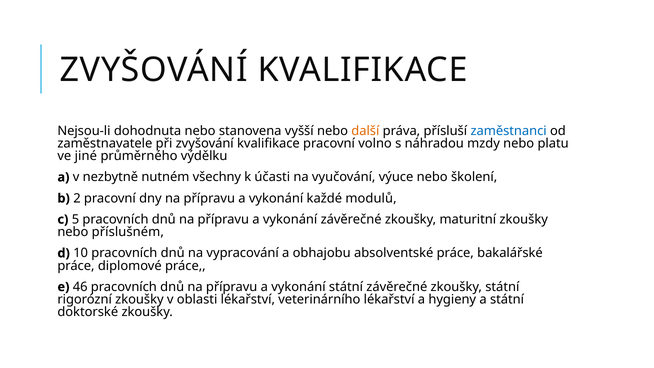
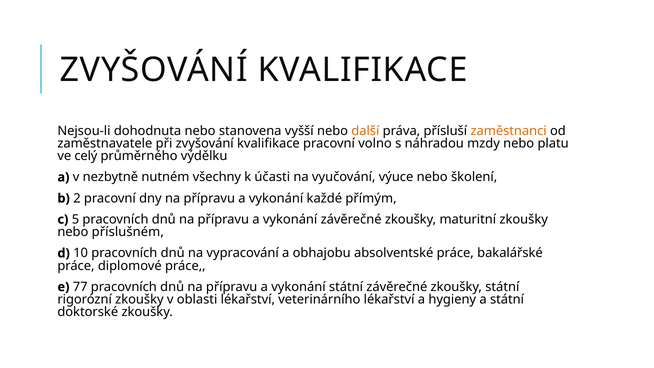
zaměstnanci colour: blue -> orange (509, 131)
jiné: jiné -> celý (86, 156)
modulů: modulů -> přímým (371, 198)
46: 46 -> 77 (80, 287)
